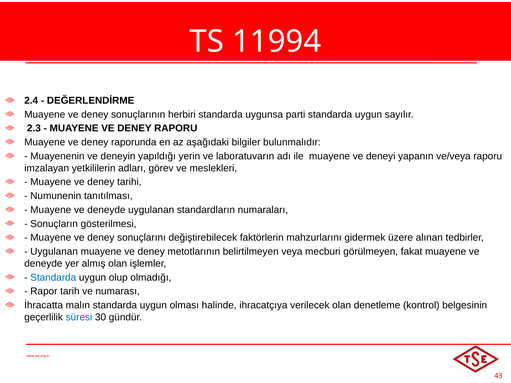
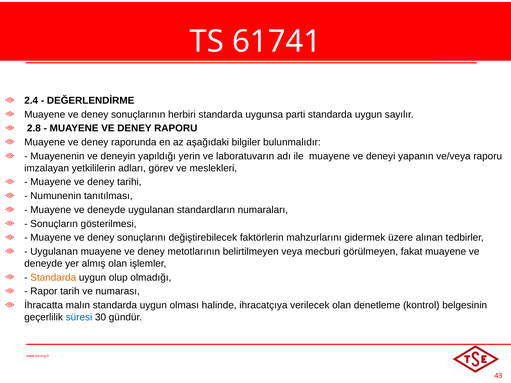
11994: 11994 -> 61741 (277, 42)
2.3: 2.3 -> 2.8 (34, 128)
Standarda colour: blue -> orange (53, 278)
